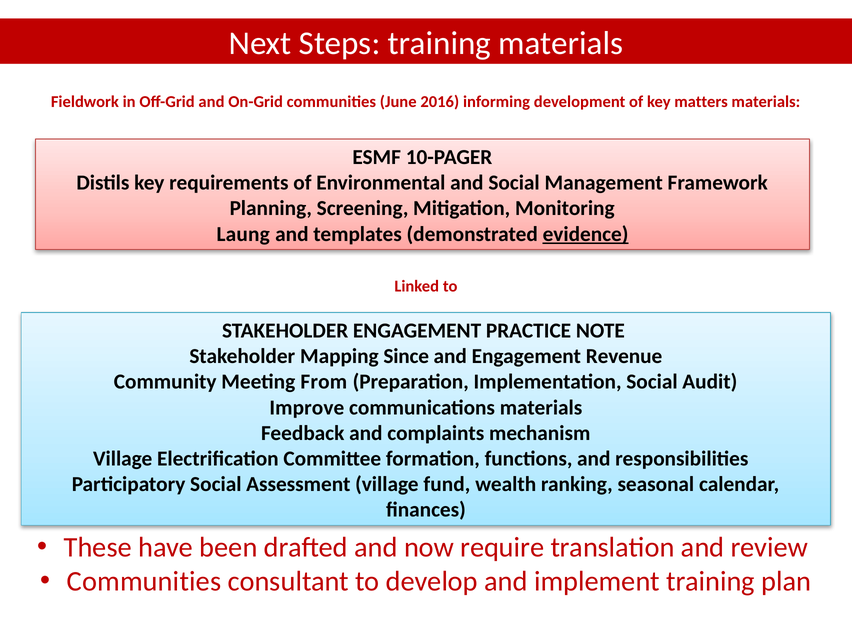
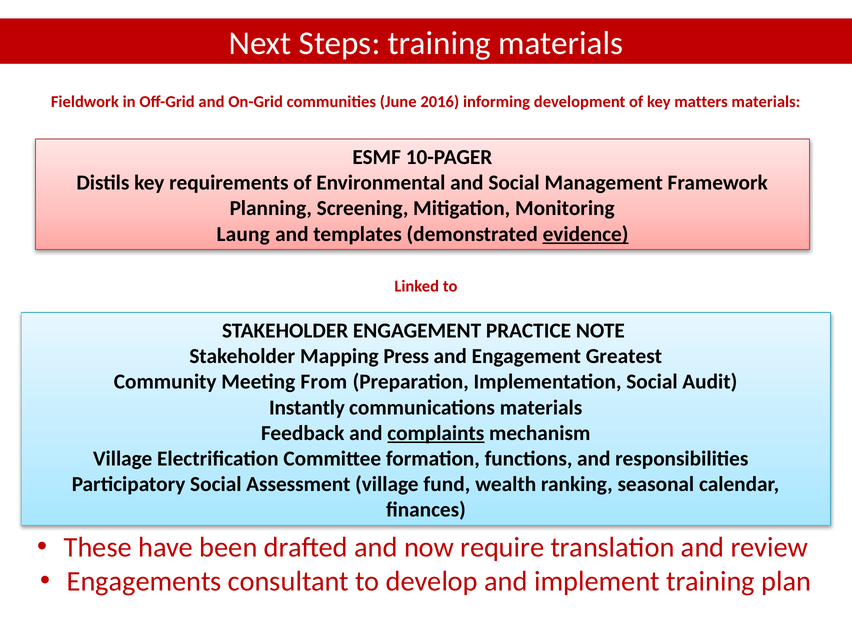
Since: Since -> Press (406, 356)
Revenue: Revenue -> Greatest (624, 356)
Improve: Improve -> Instantly (307, 407)
complaints underline: none -> present (436, 433)
Communities: Communities -> Engagements (144, 581)
